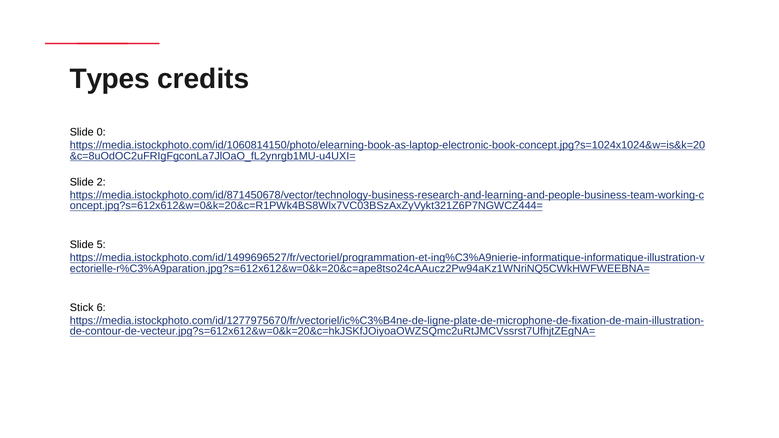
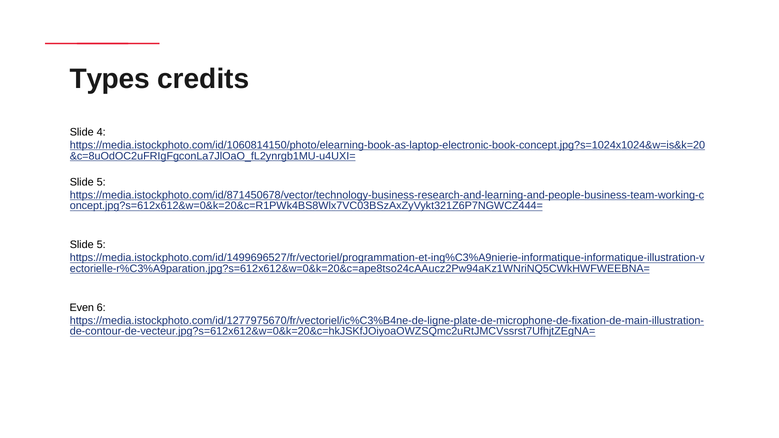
0: 0 -> 4 (101, 132)
2: 2 -> 5 (101, 182)
Stick: Stick -> Even (82, 308)
